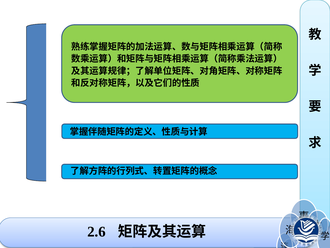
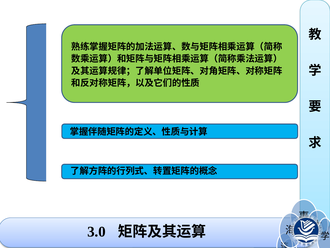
2.6: 2.6 -> 3.0 (97, 231)
